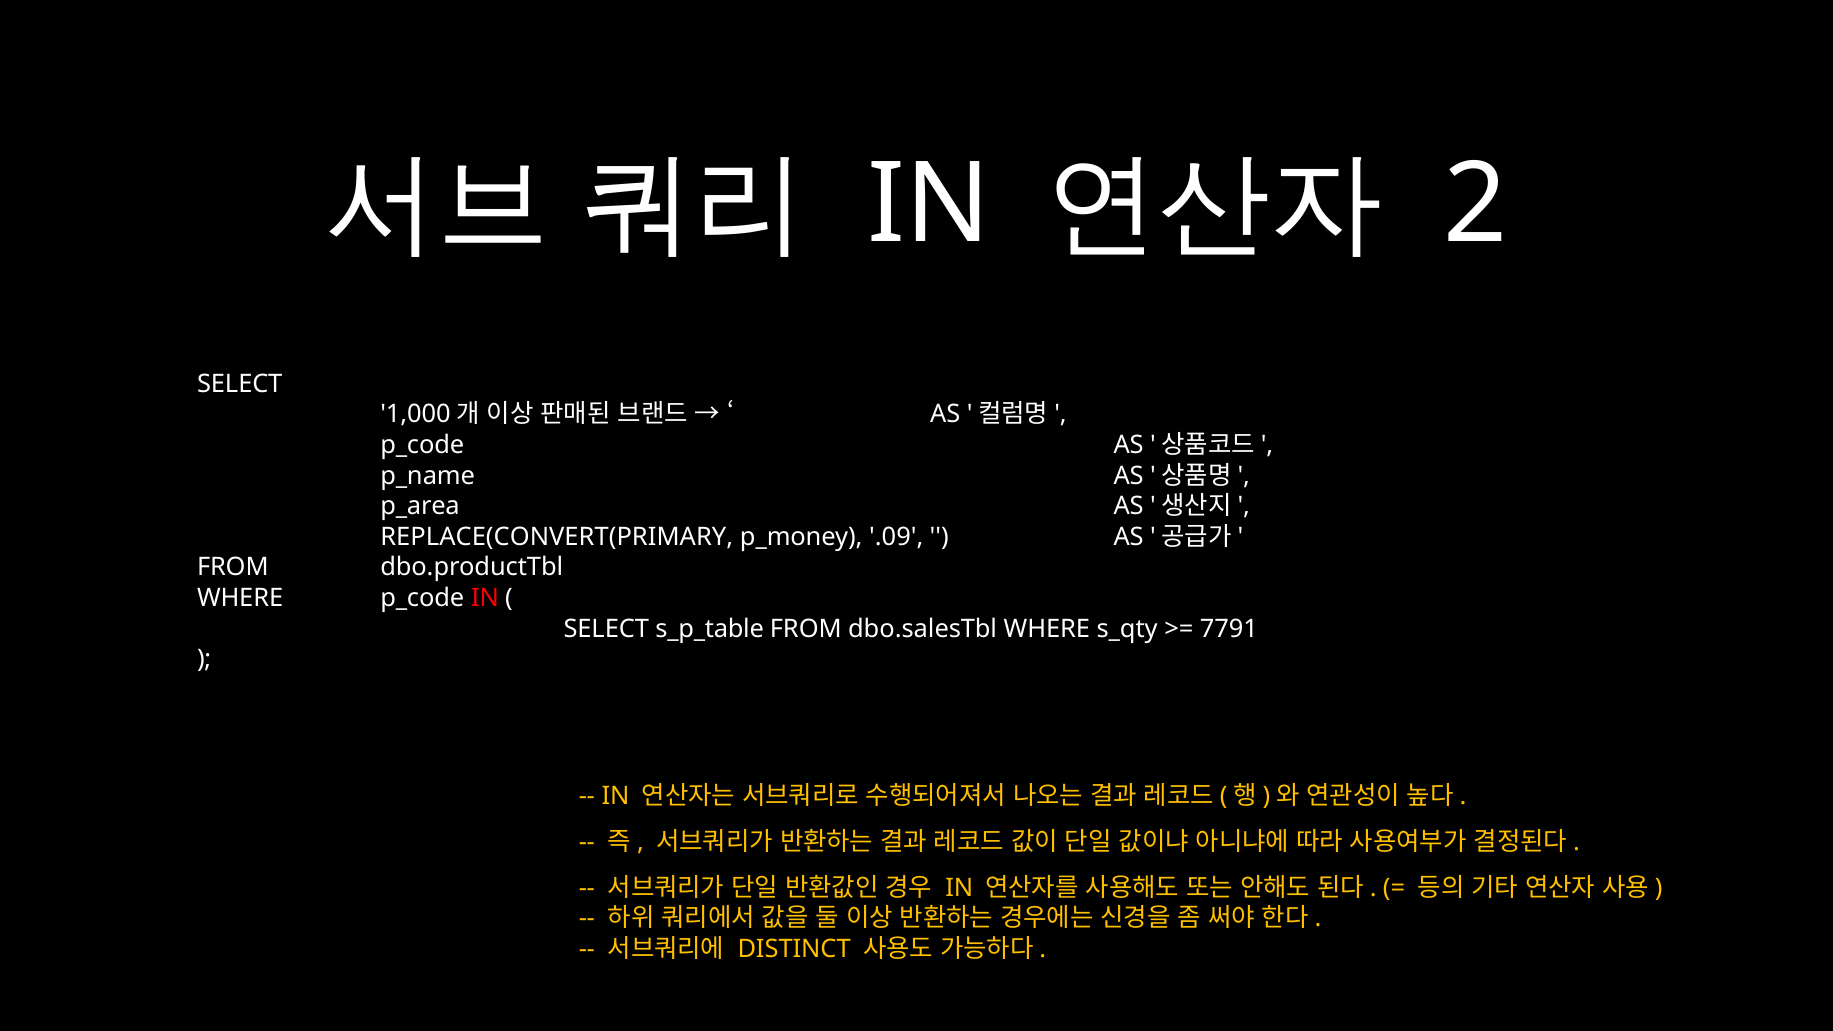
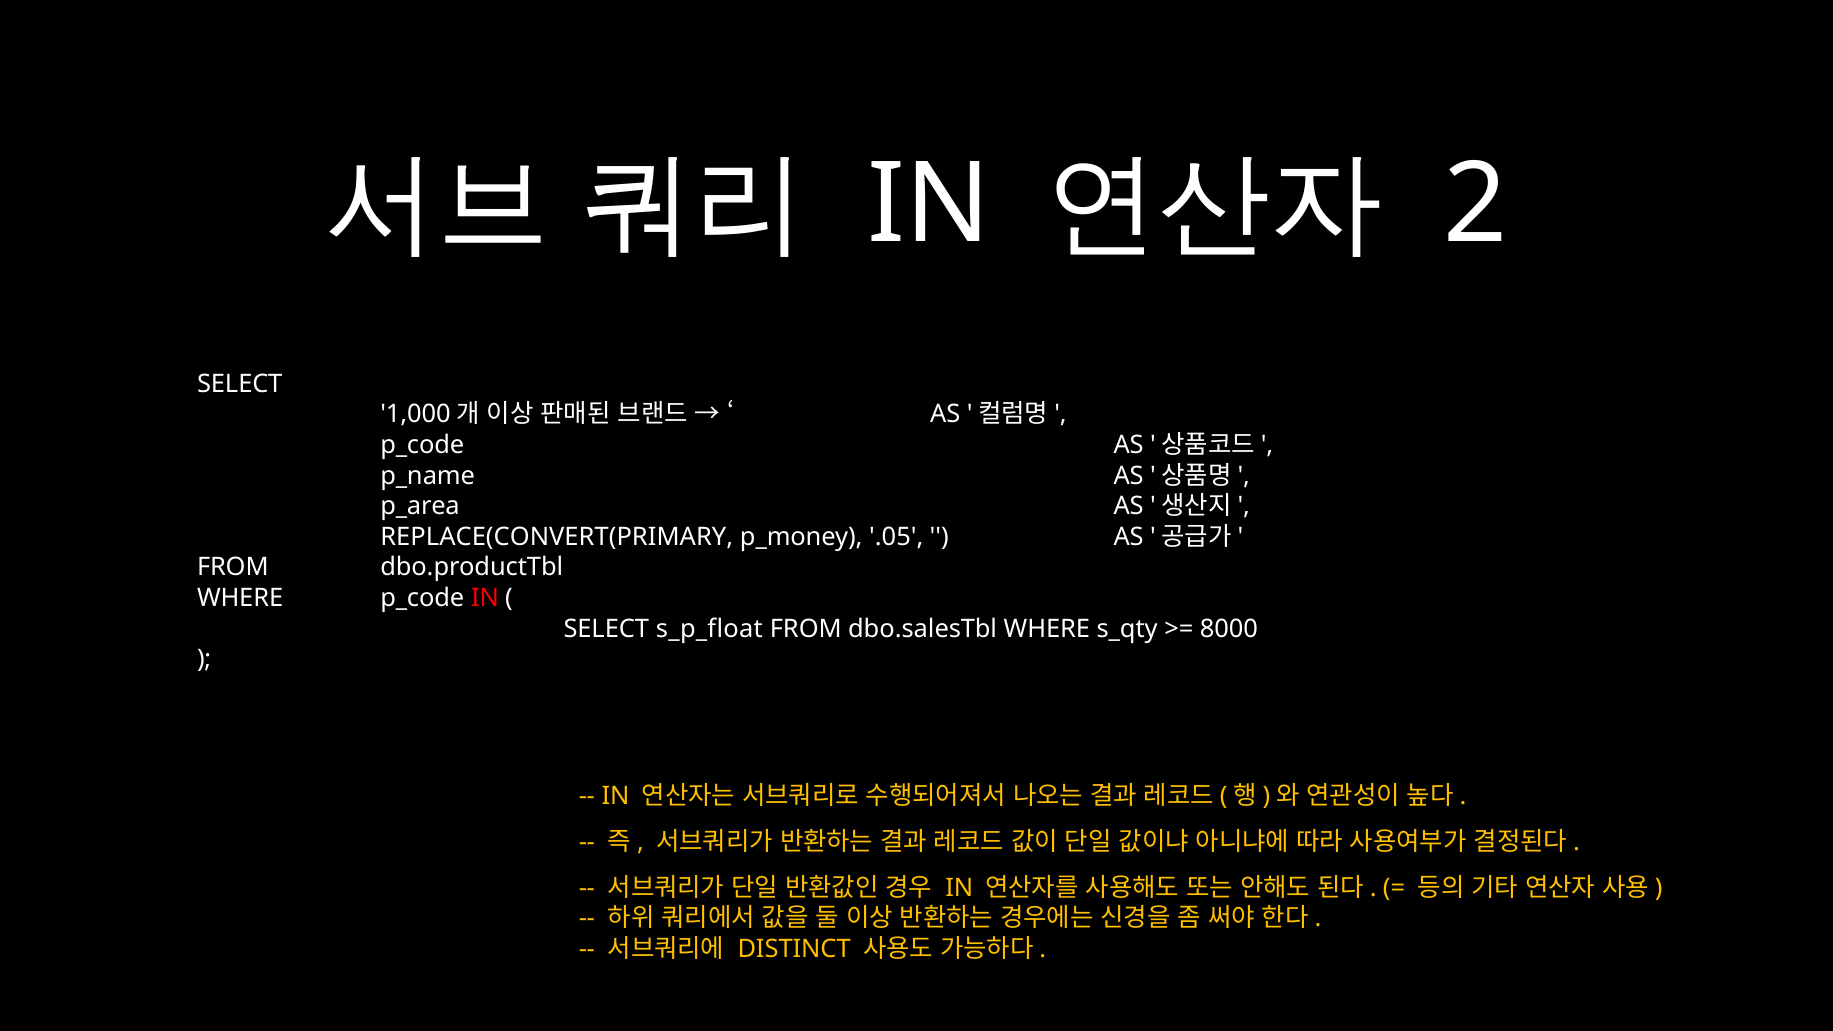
.09: .09 -> .05 (896, 537)
s_p_table: s_p_table -> s_p_float (709, 629)
7791: 7791 -> 8000 (1229, 629)
